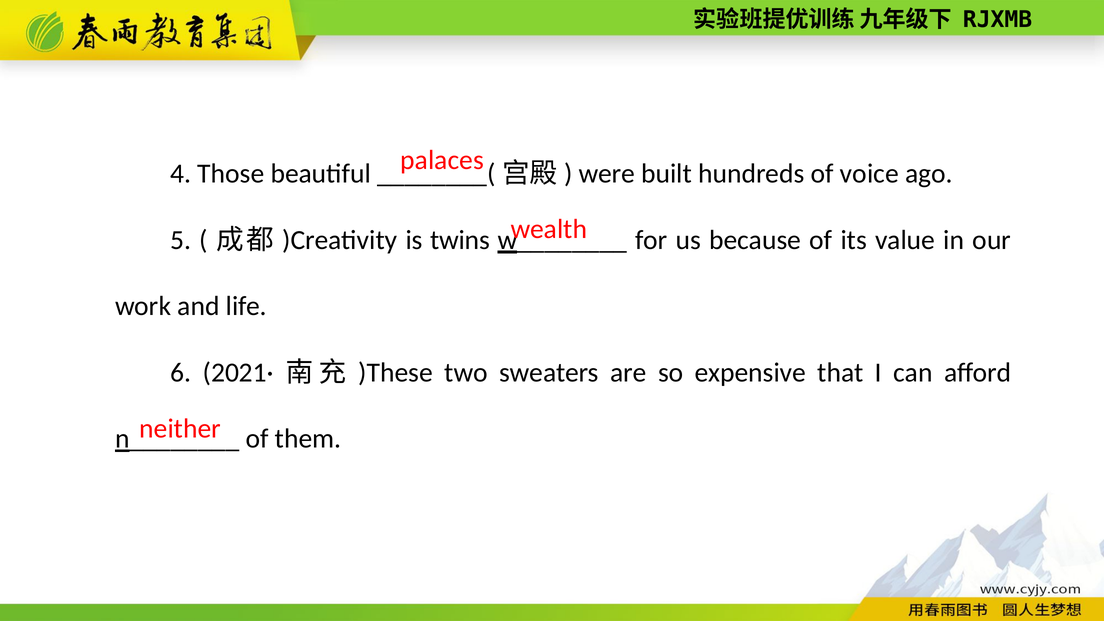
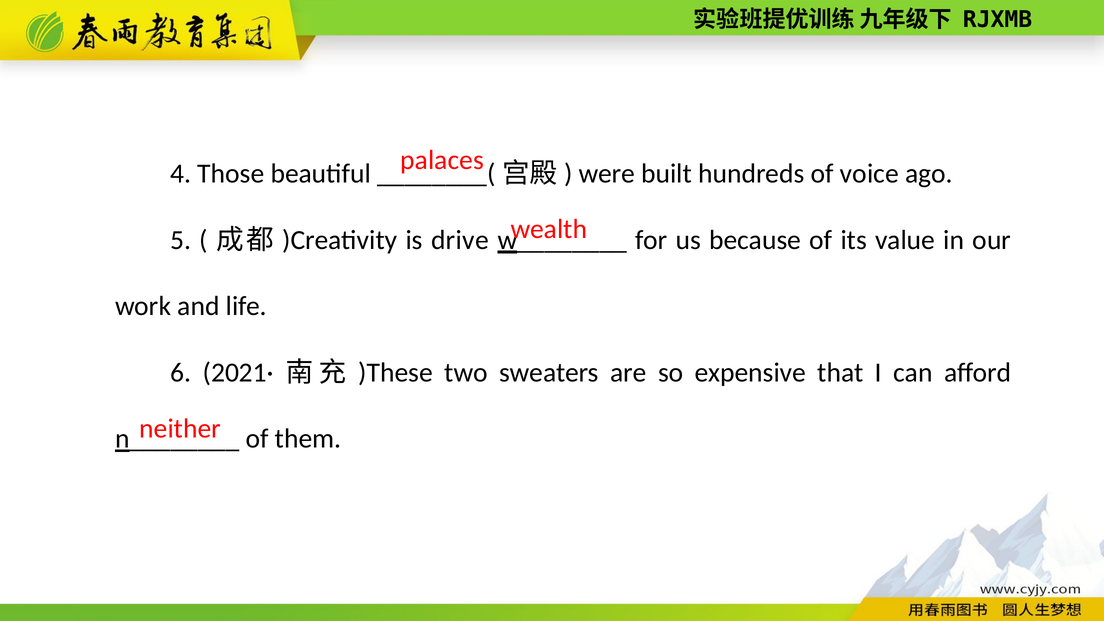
twins: twins -> drive (460, 240)
